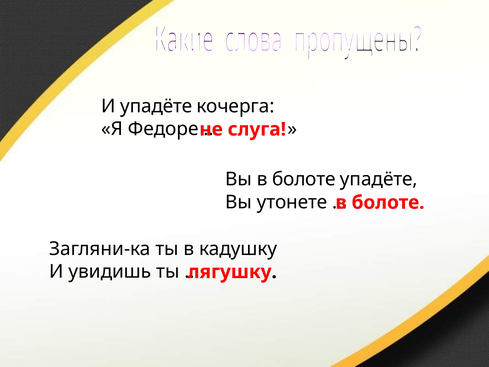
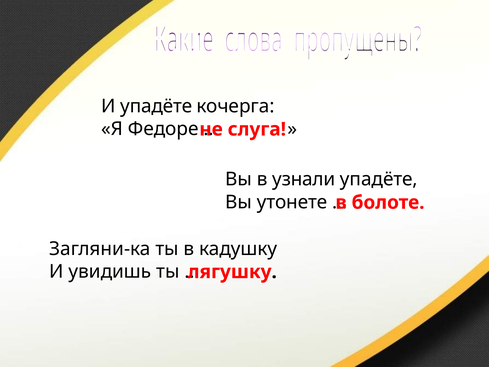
Вы в болоте: болоте -> узнали (304, 179)
